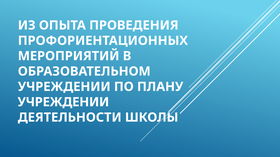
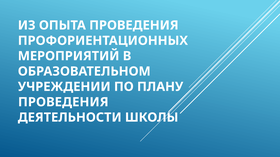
УЧРЕЖДЕНИИ: УЧРЕЖДЕНИИ -> ПРОВЕДЕНИЯ (63, 102)
